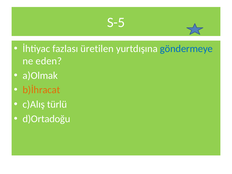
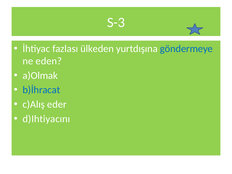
S-5: S-5 -> S-3 (116, 22)
üretilen: üretilen -> ülkeden (97, 49)
b)İhracat colour: orange -> blue (41, 90)
türlü: türlü -> eder (57, 104)
d)Ortadoğu: d)Ortadoğu -> d)Ihtiyacını (46, 119)
